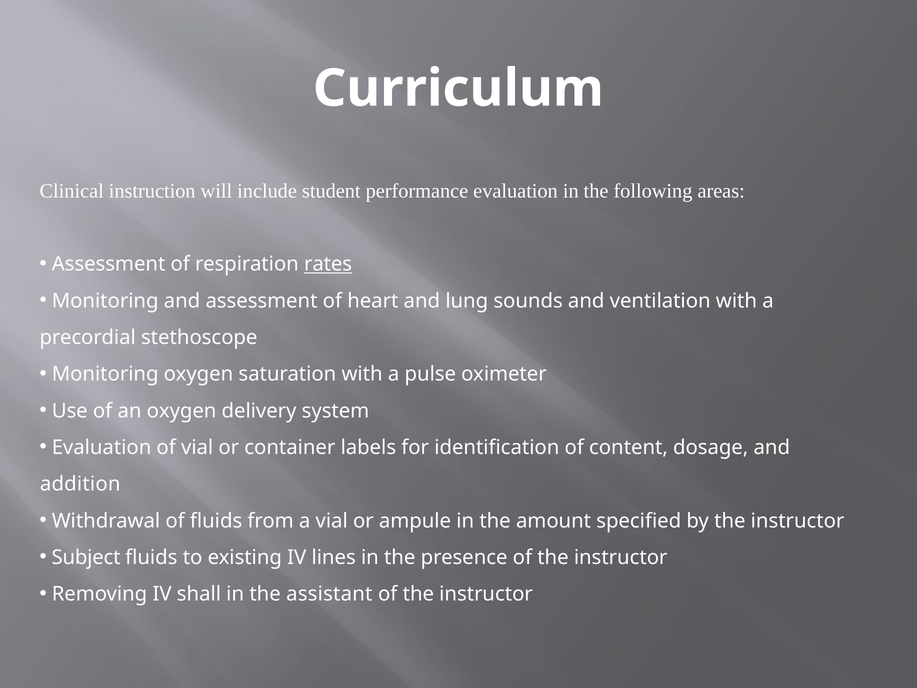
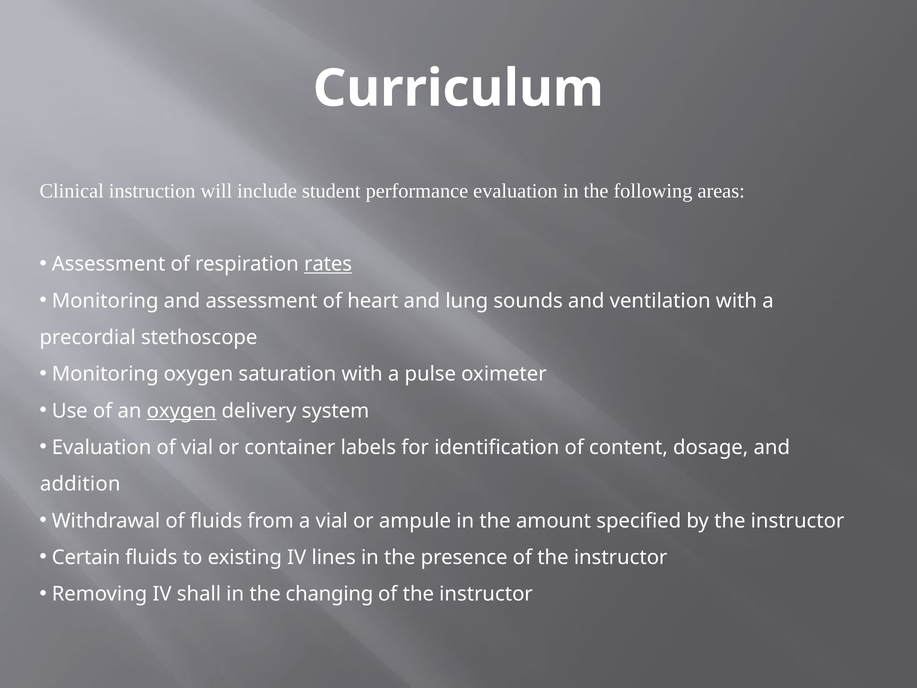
oxygen underline: none -> present (182, 411)
Subject: Subject -> Certain (86, 557)
assistant: assistant -> changing (329, 594)
